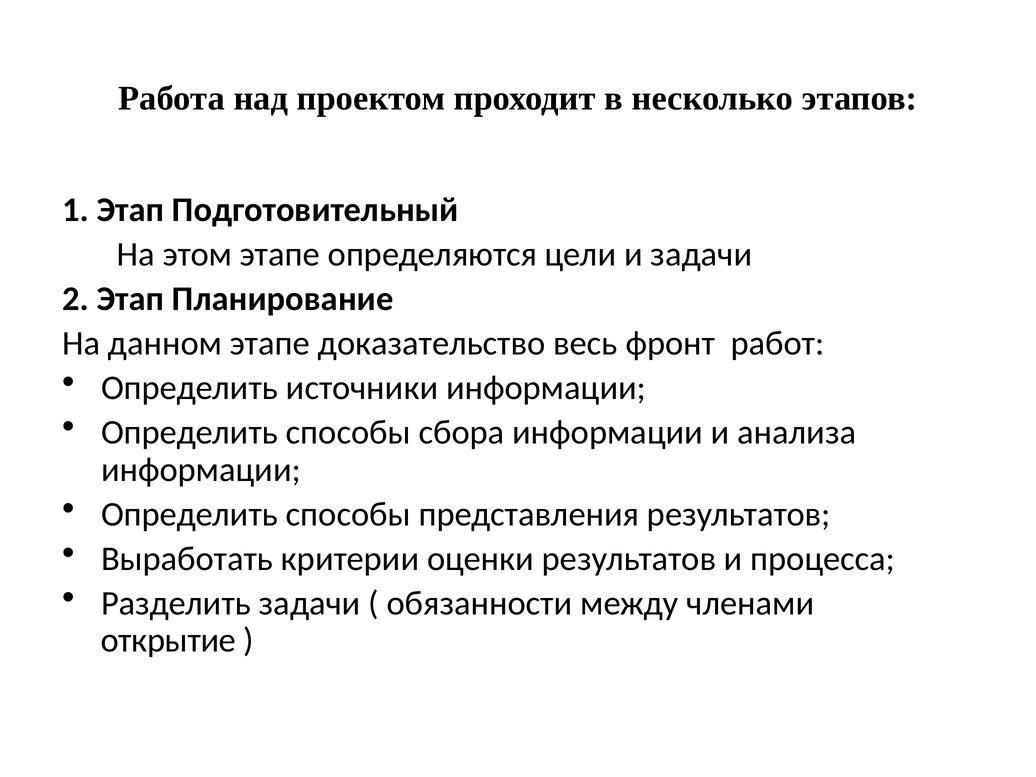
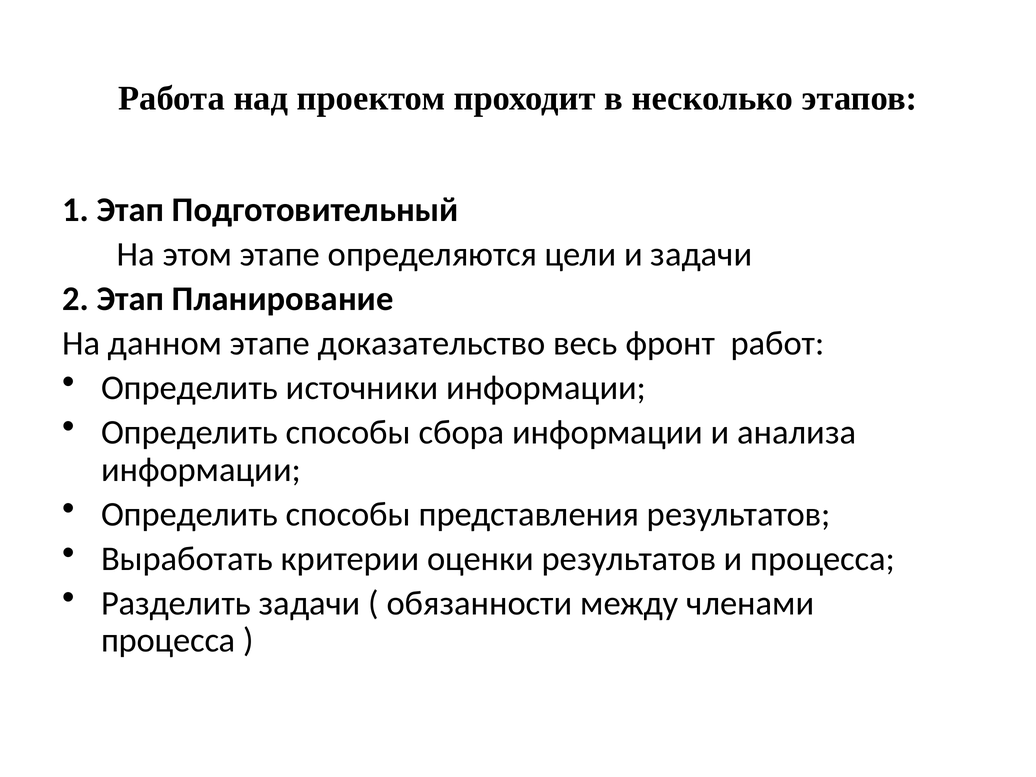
открытие: открытие -> процесса (168, 641)
